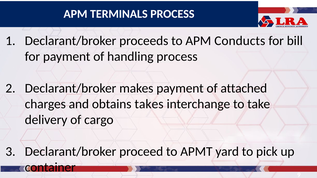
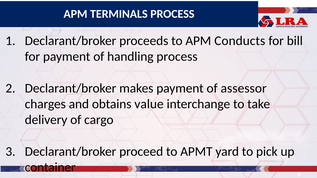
attached: attached -> assessor (244, 88)
takes: takes -> value (149, 104)
